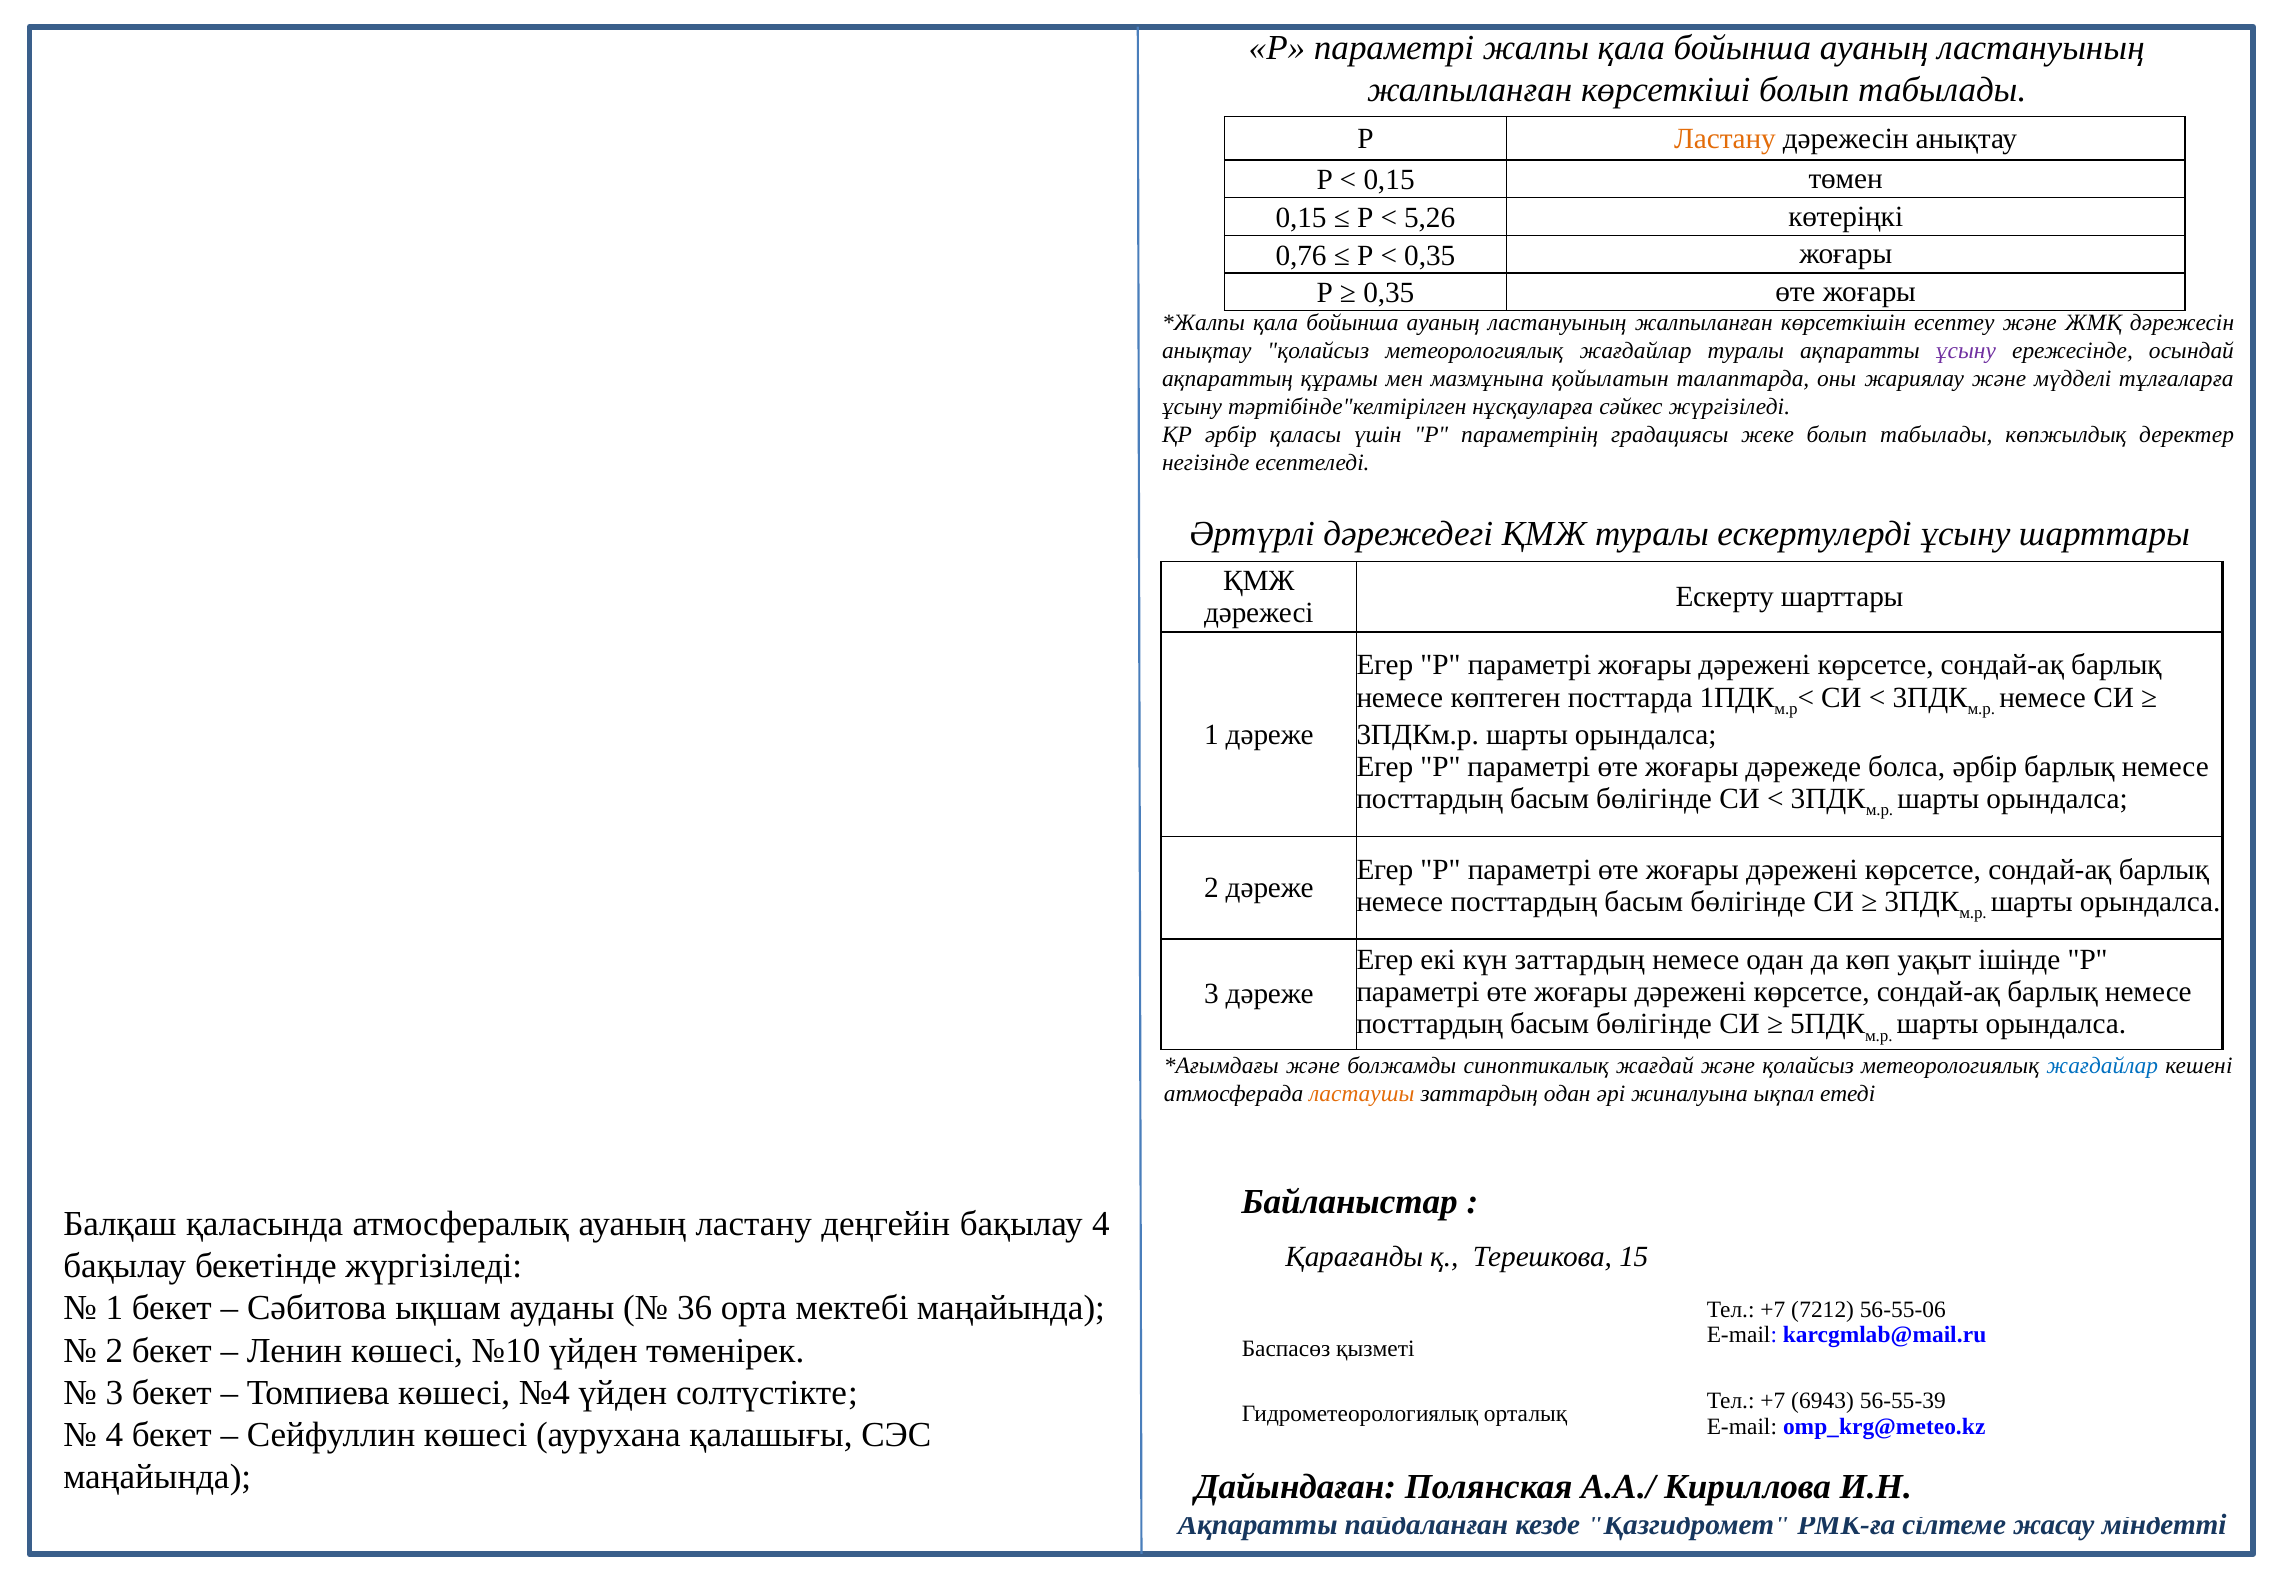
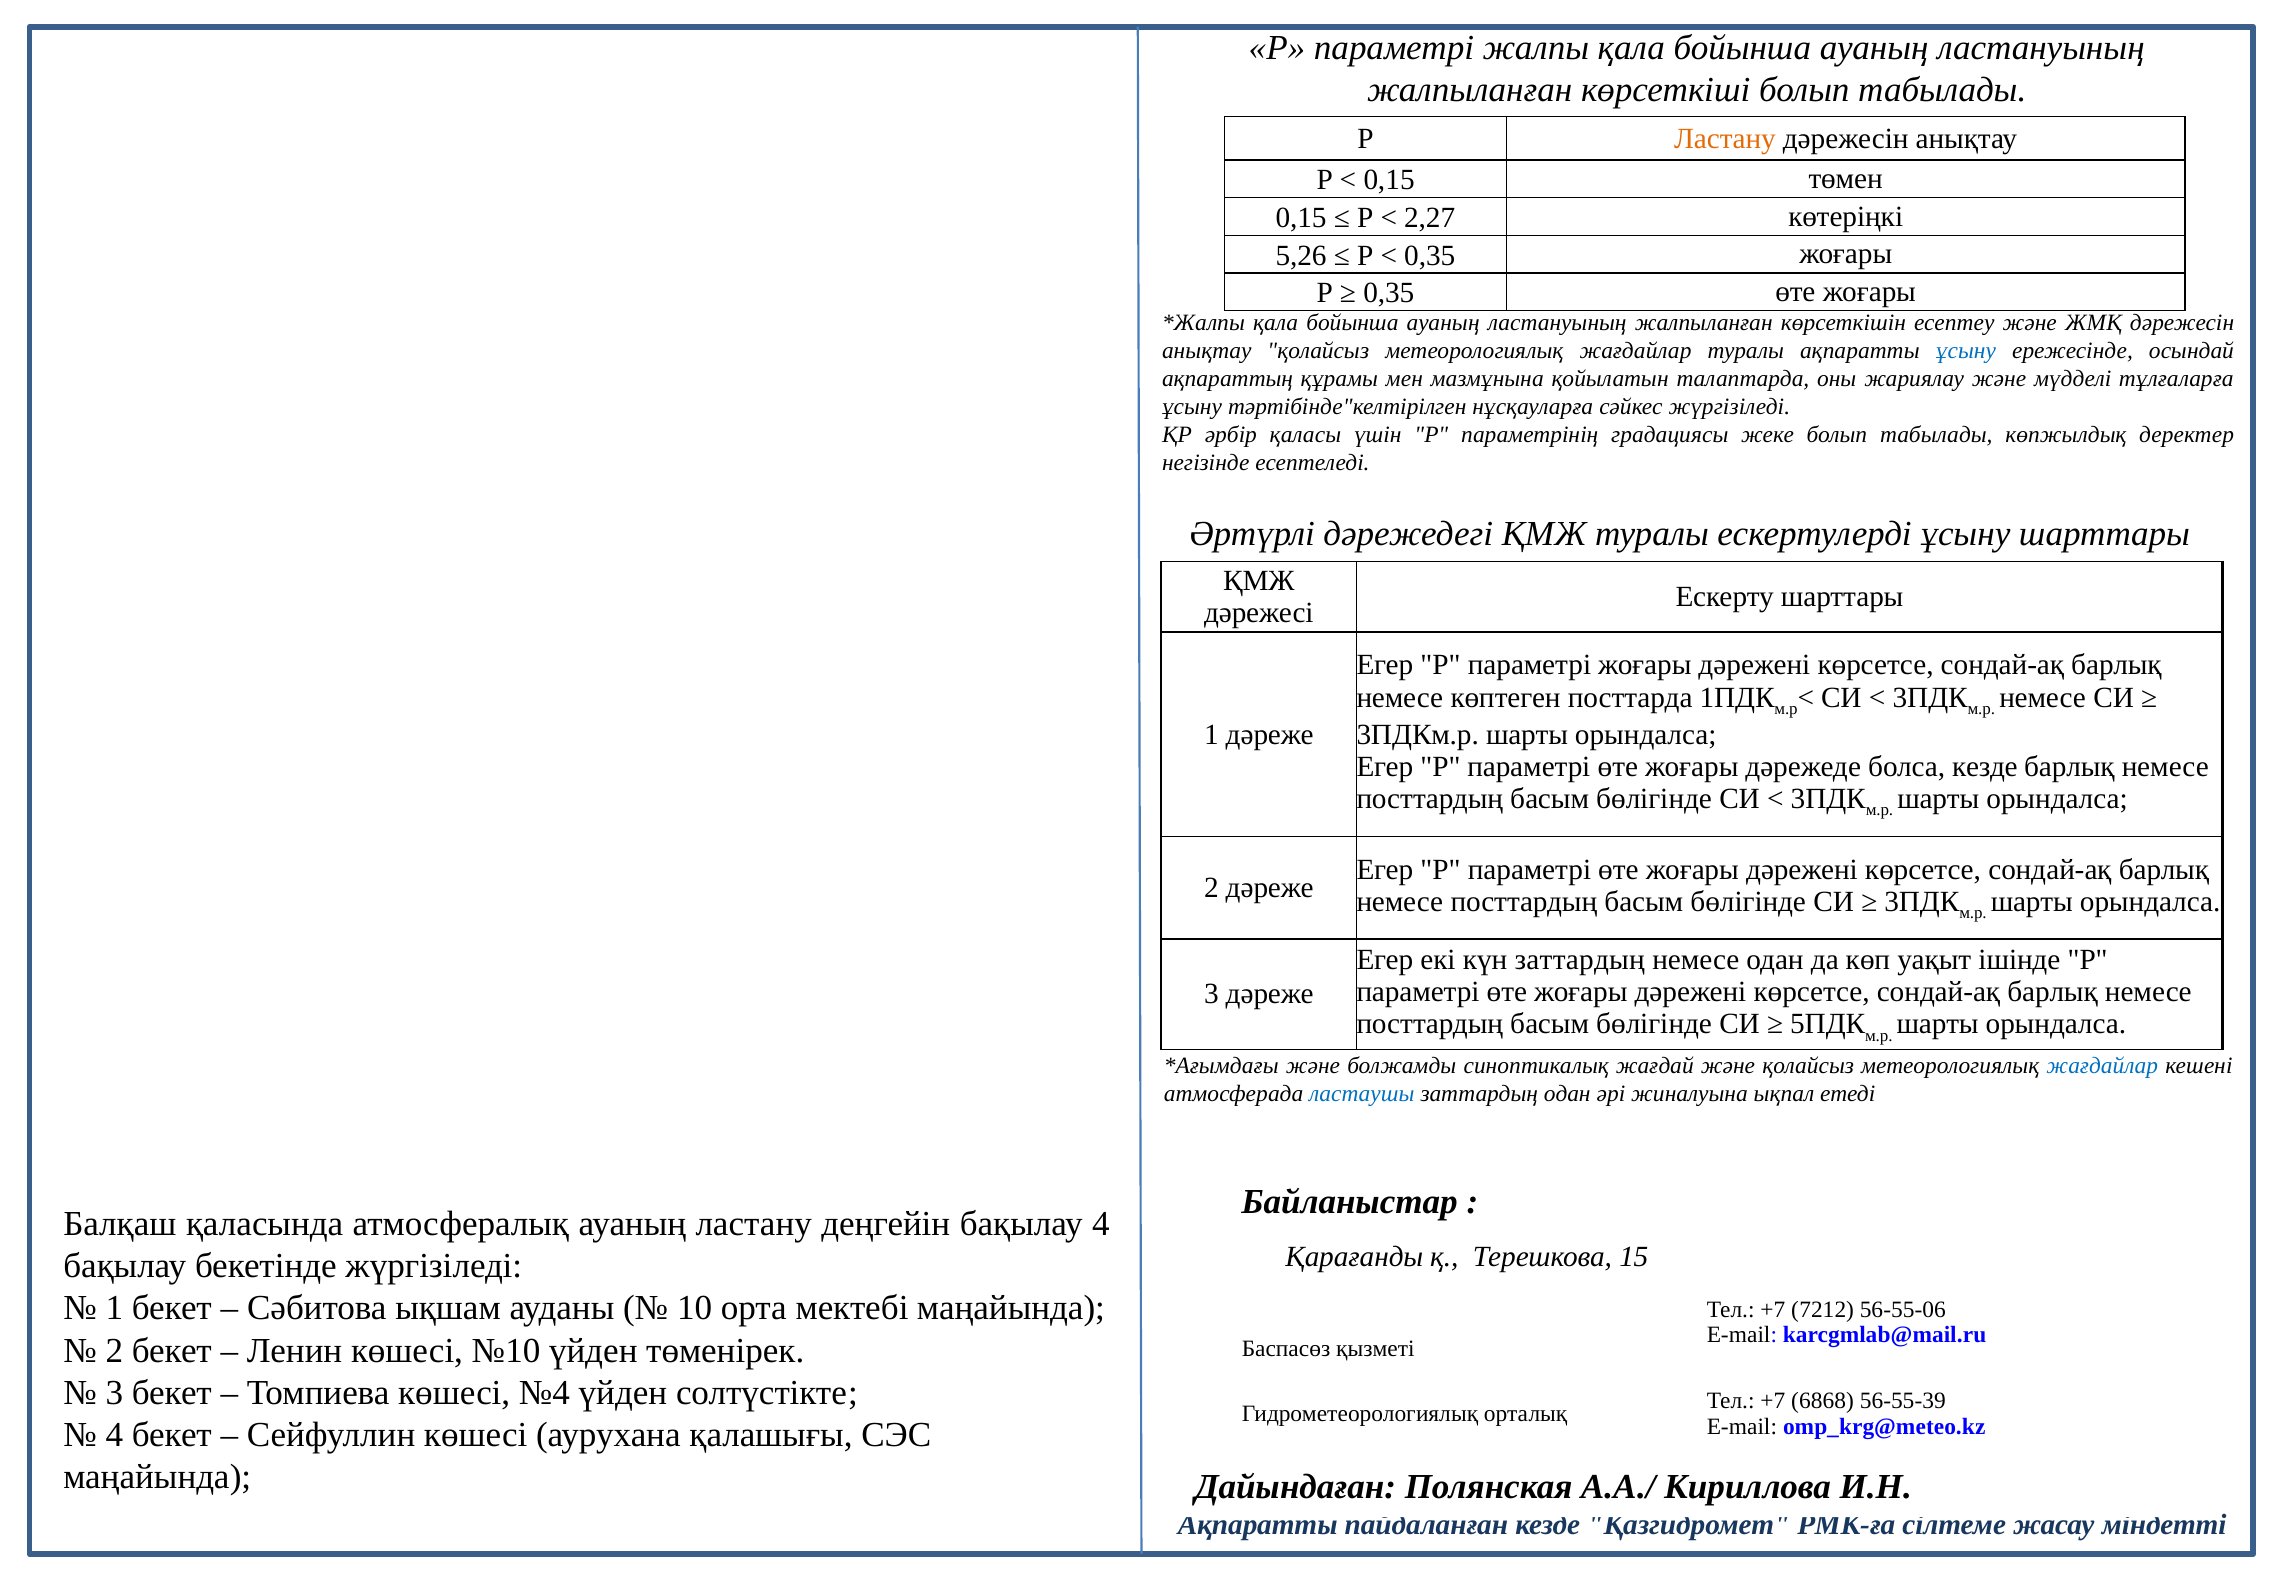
5,26: 5,26 -> 2,27 (1430, 218)
0,76: 0,76 -> 5,26 (1301, 255)
ұсыну colour: purple -> blue (1966, 351)
болса әрбір: әрбір -> кезде (1985, 766)
ластаушы colour: orange -> blue (1362, 1094)
36: 36 -> 10 (695, 1308)
6943: 6943 -> 6868 (1823, 1400)
